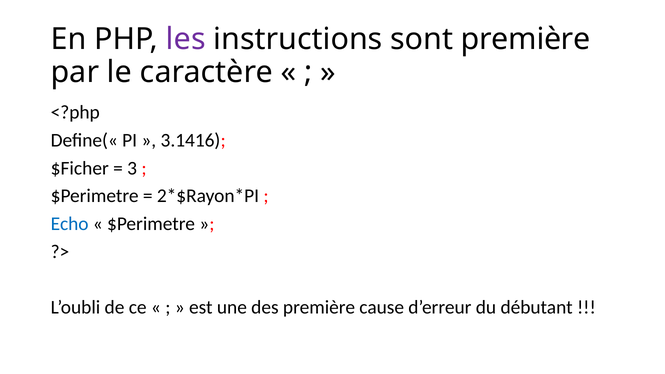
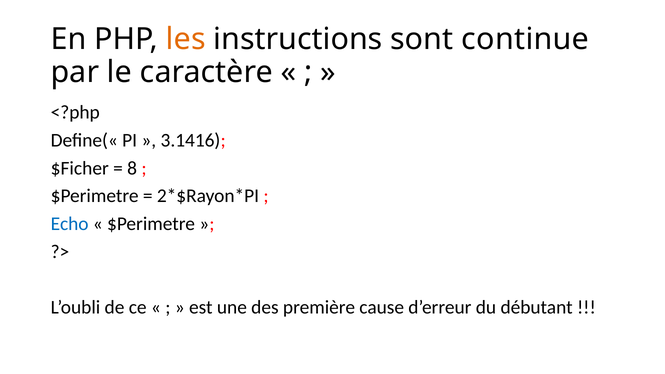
les colour: purple -> orange (186, 39)
sont première: première -> continue (525, 39)
3: 3 -> 8 (132, 168)
